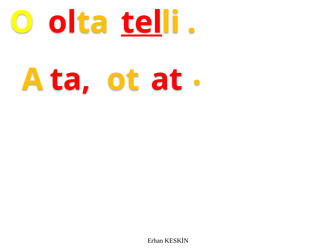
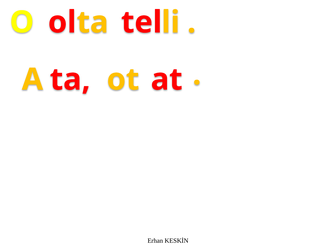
tel underline: present -> none (142, 22)
